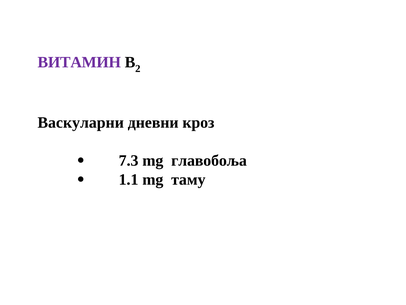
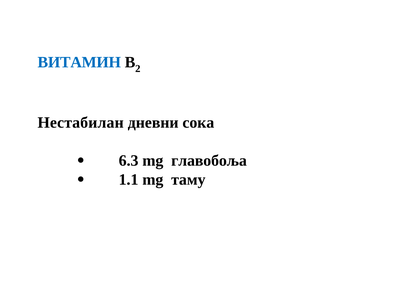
ВИТАМИН colour: purple -> blue (79, 62)
Васкуларни: Васкуларни -> Нестабилан (81, 122)
кроз: кроз -> сока (198, 122)
7.3: 7.3 -> 6.3 (129, 160)
